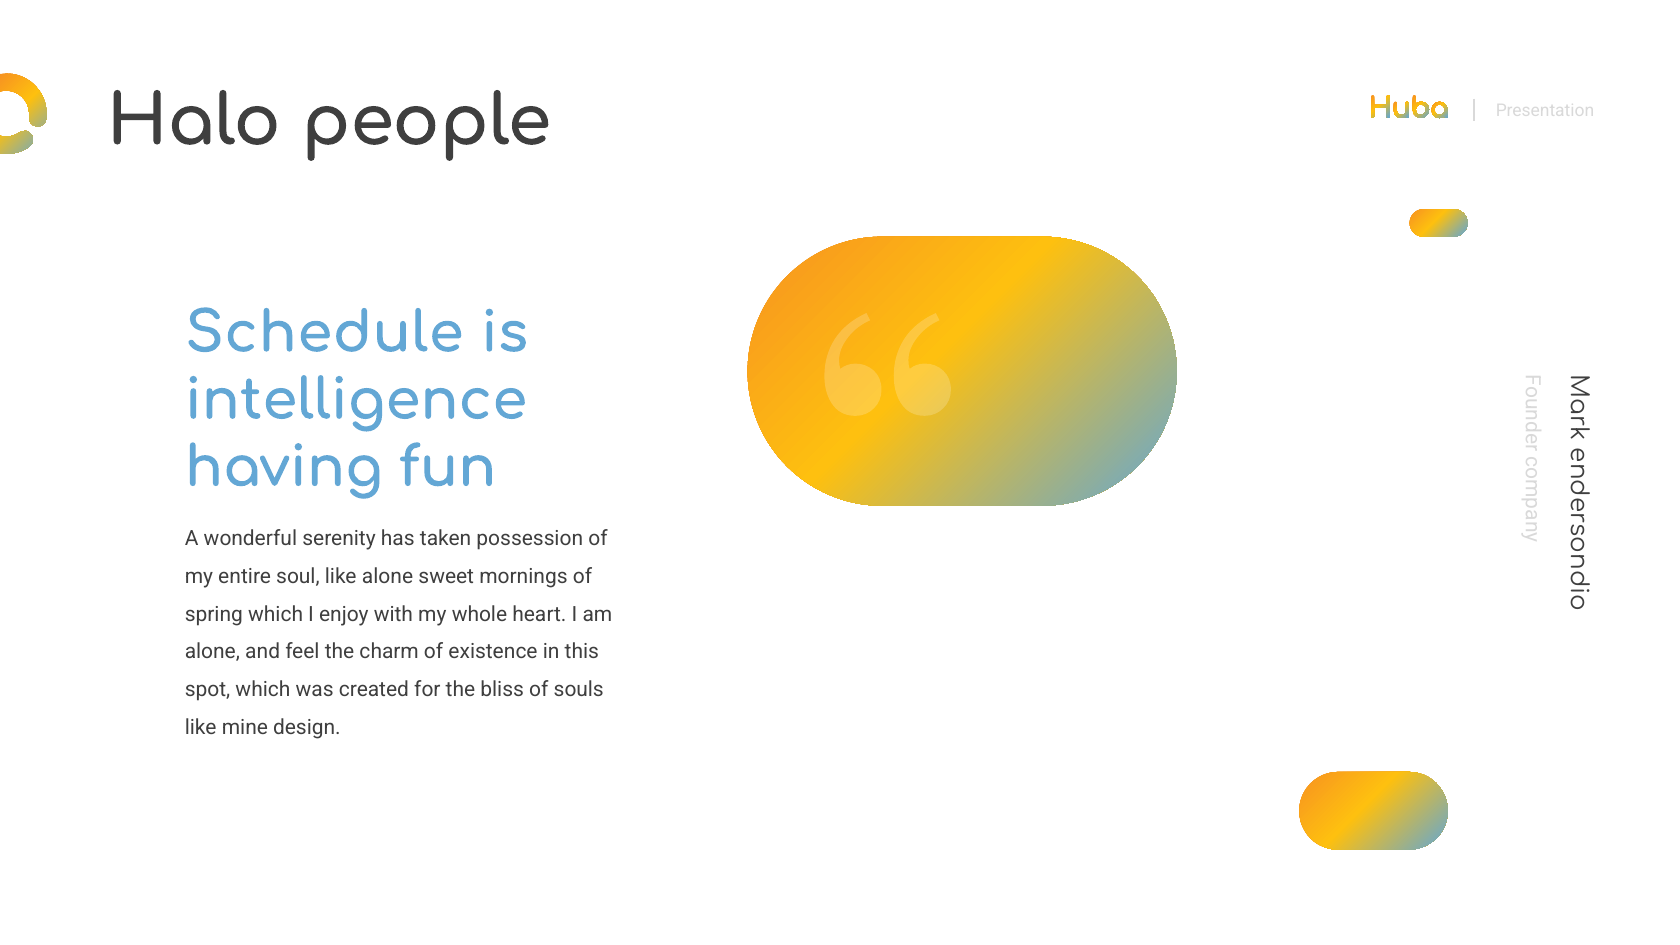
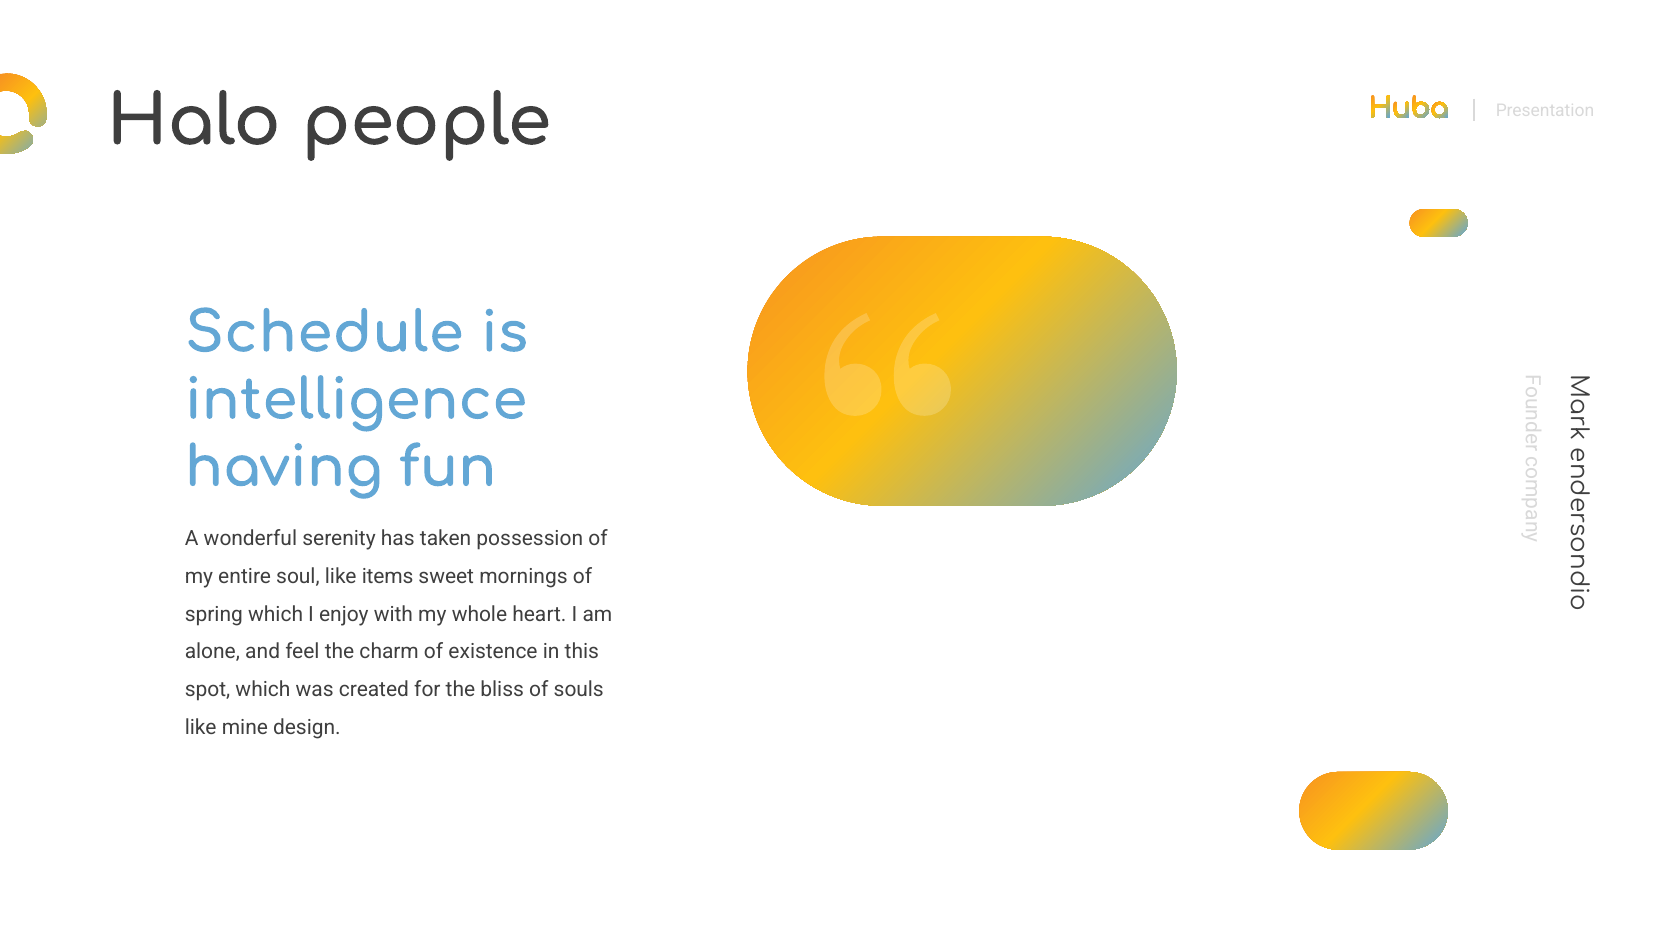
like alone: alone -> items (388, 576)
